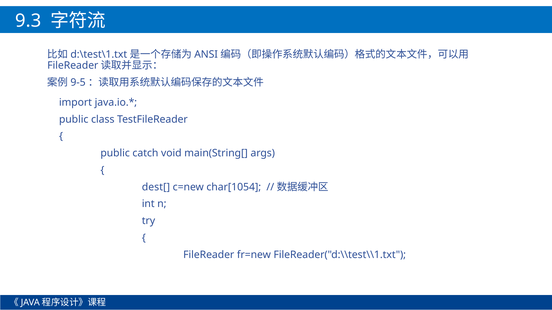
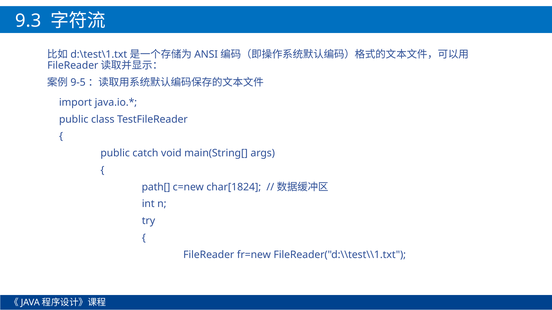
dest[: dest[ -> path[ (156, 187)
char[1054: char[1054 -> char[1824 (234, 187)
